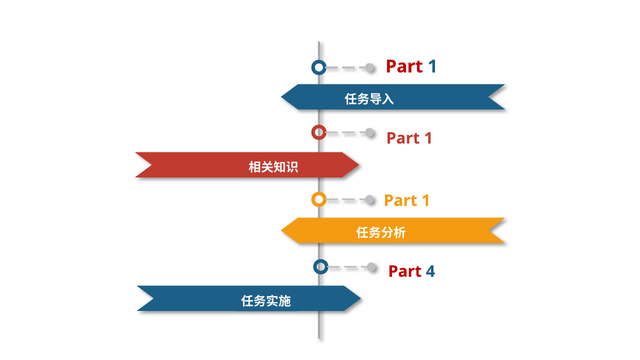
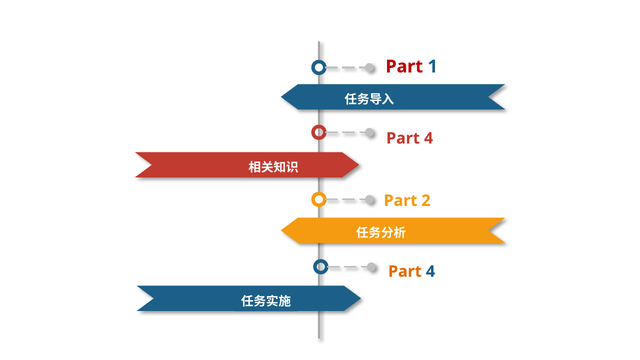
1: 1 -> 4 (429, 138)
1: 1 -> 2 (426, 201)
Part colour: red -> orange (405, 271)
